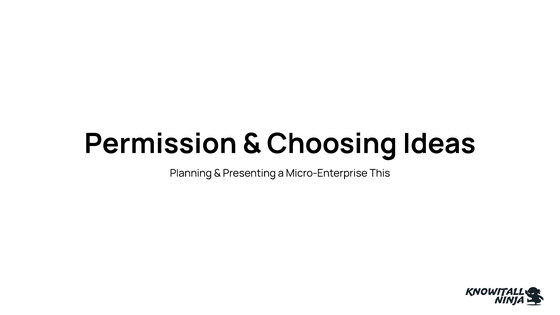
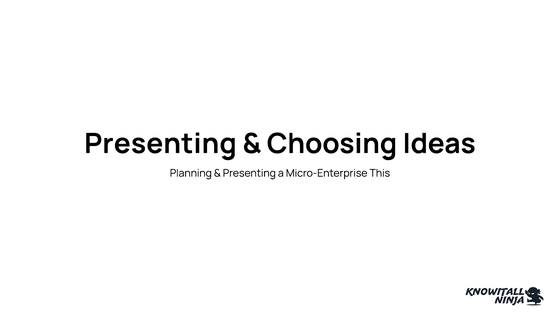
Permission: Permission -> Presenting (160, 144)
